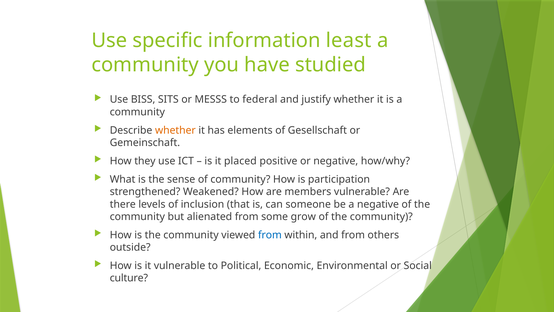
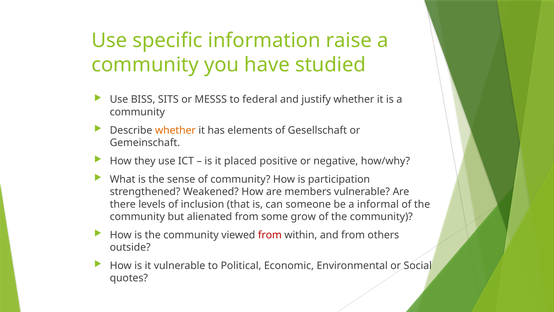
least: least -> raise (349, 41)
a negative: negative -> informal (378, 204)
from colour: blue -> red (270, 235)
culture: culture -> quotes (129, 278)
